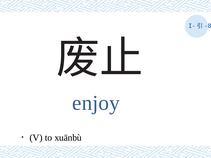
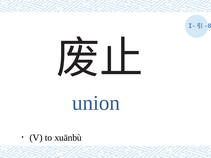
enjoy: enjoy -> union (96, 103)
